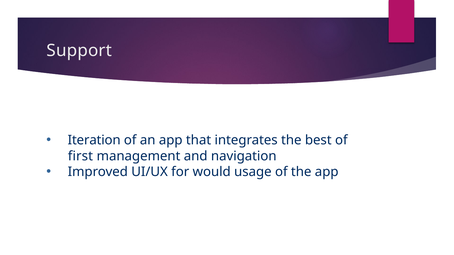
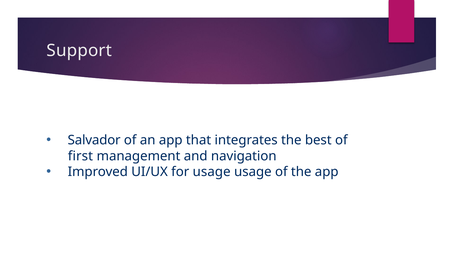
Iteration: Iteration -> Salvador (94, 140)
for would: would -> usage (212, 172)
